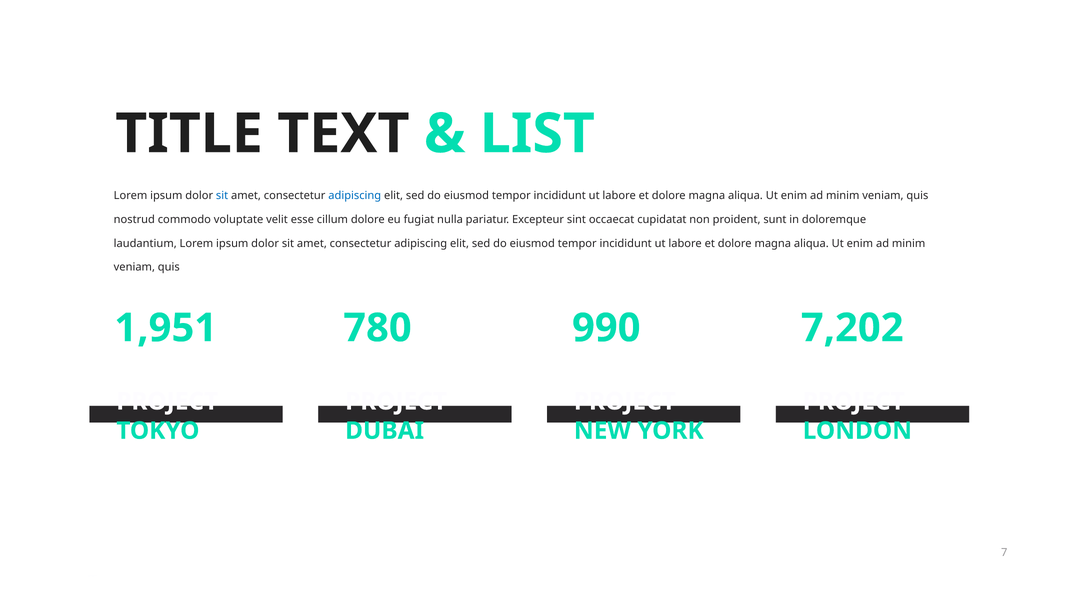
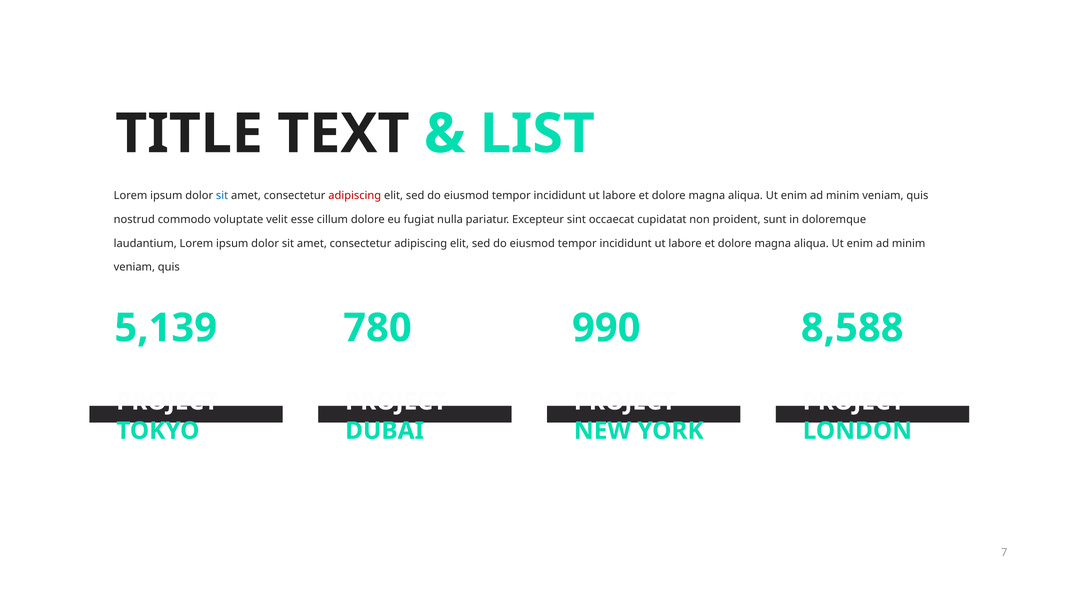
adipiscing colour: blue -> red (355, 195)
1,951: 1,951 -> 5,139 (166, 328)
7,202: 7,202 -> 8,588 (852, 328)
